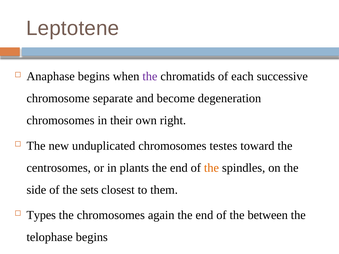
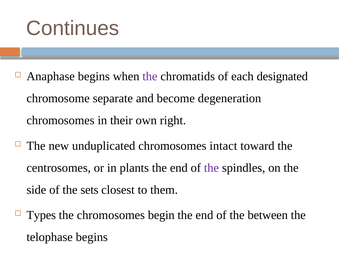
Leptotene: Leptotene -> Continues (73, 28)
successive: successive -> designated (282, 77)
testes: testes -> intact (223, 146)
the colour: orange -> purple (211, 168)
again: again -> begin (161, 215)
